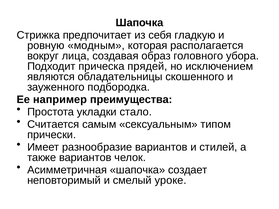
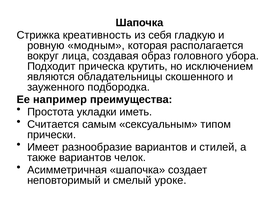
предпочитает: предпочитает -> креативность (97, 35)
прядей: прядей -> крутить (148, 66)
стало: стало -> иметь (136, 112)
